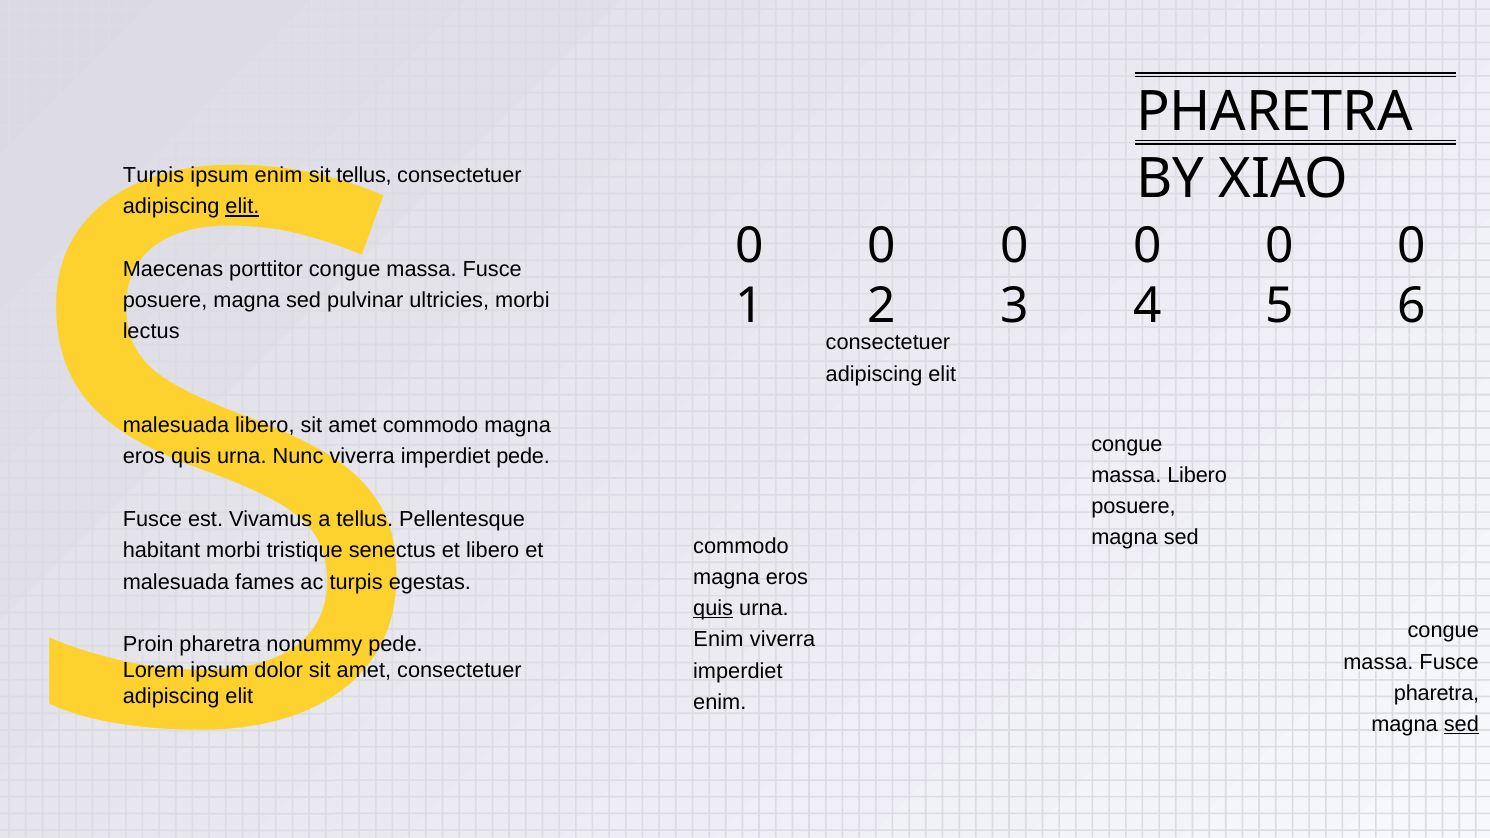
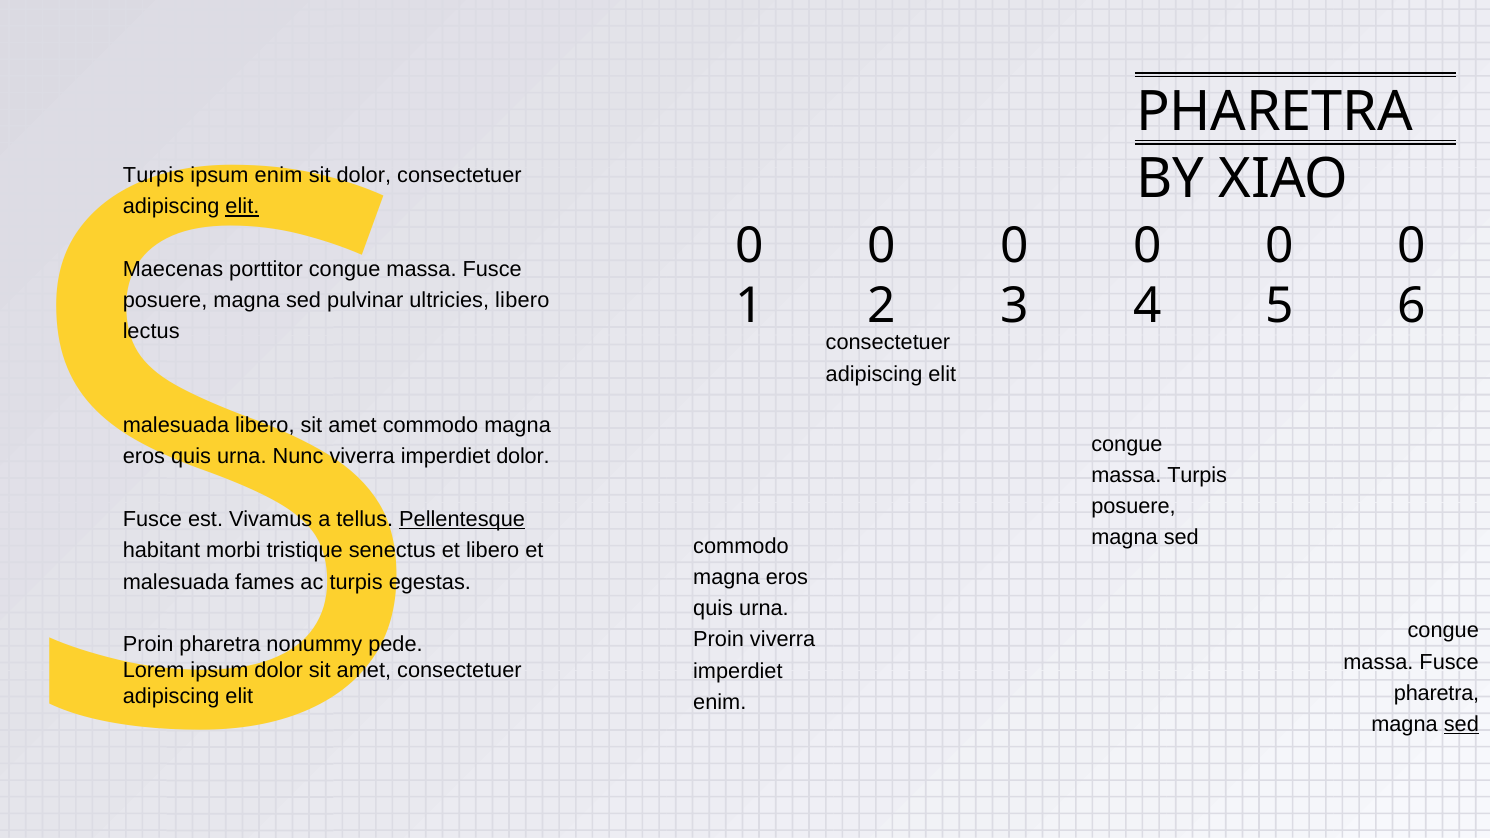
sit tellus: tellus -> dolor (364, 175)
ultricies morbi: morbi -> libero (522, 300)
pede: pede -> dolor (523, 457)
massa Libero: Libero -> Turpis (1197, 475)
Pellentesque underline: none -> present (462, 519)
quis underline: present -> none (713, 609)
Enim: Enim -> Proin (719, 640)
